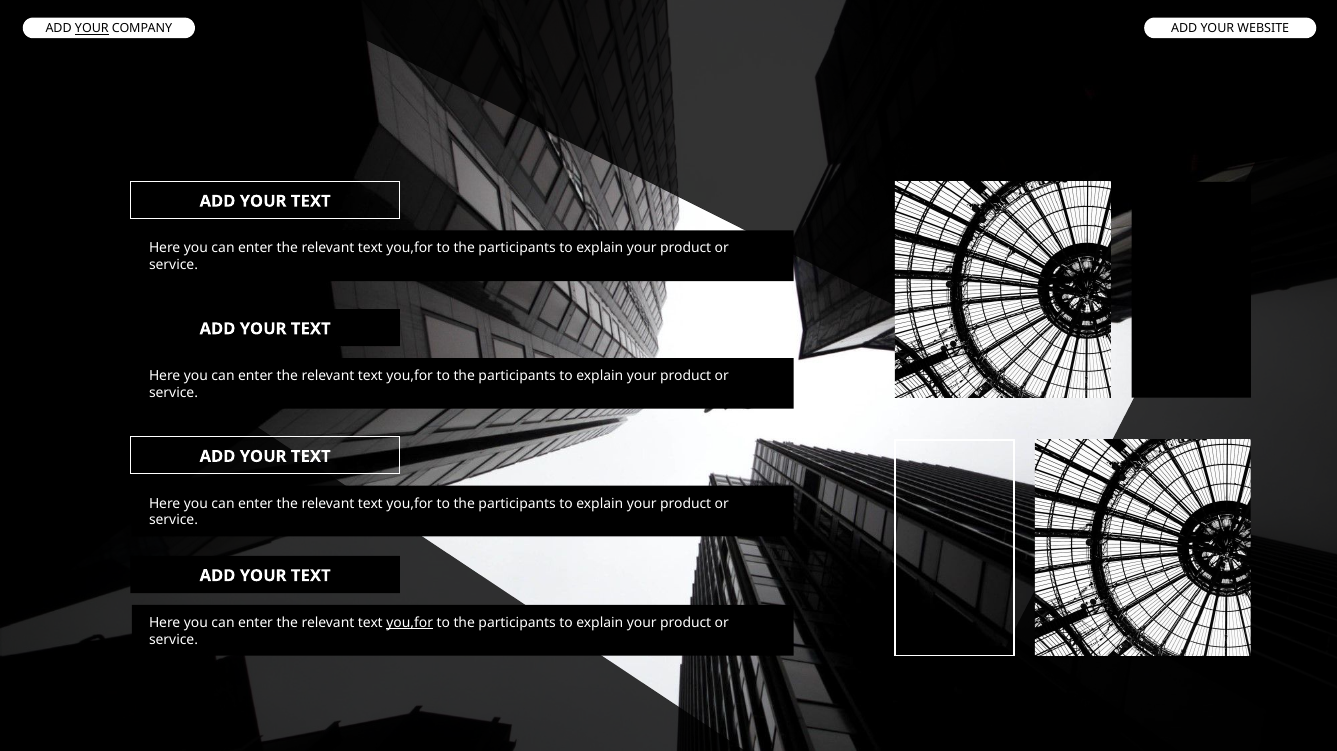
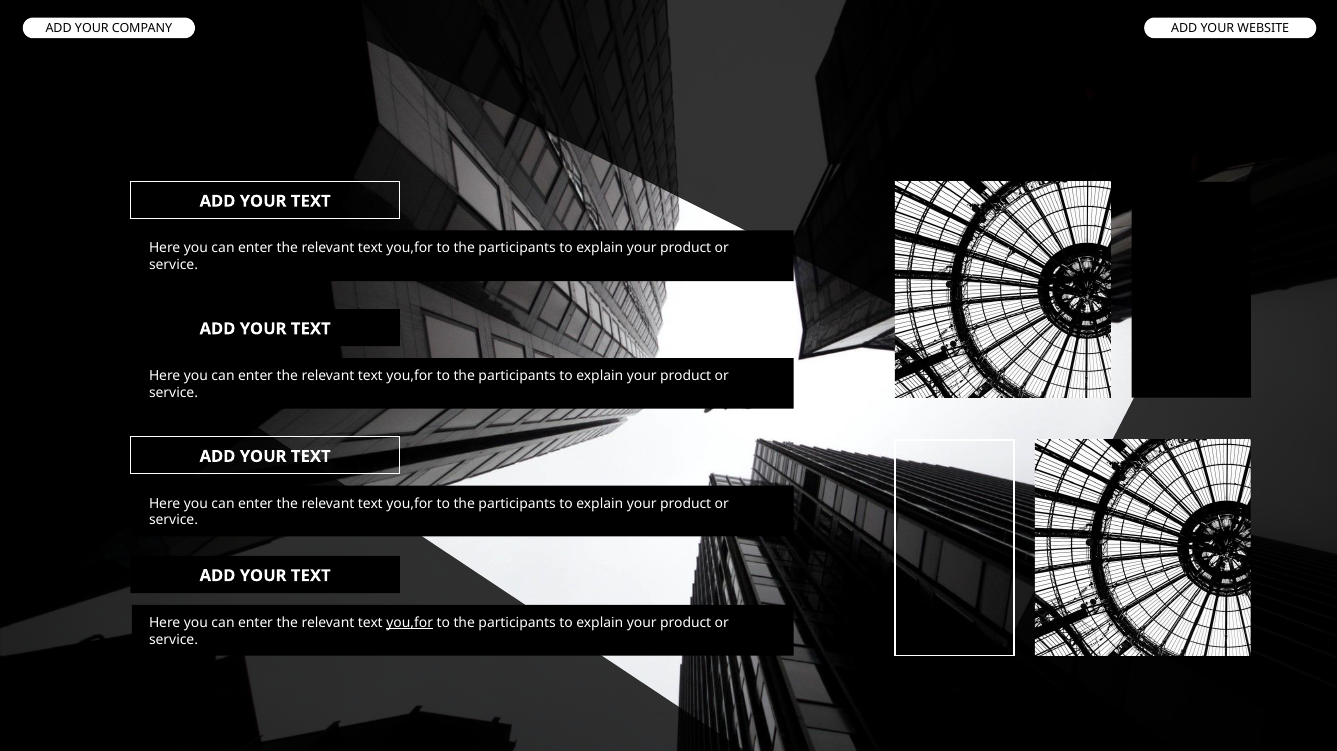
YOUR underline: present -> none (92, 29)
